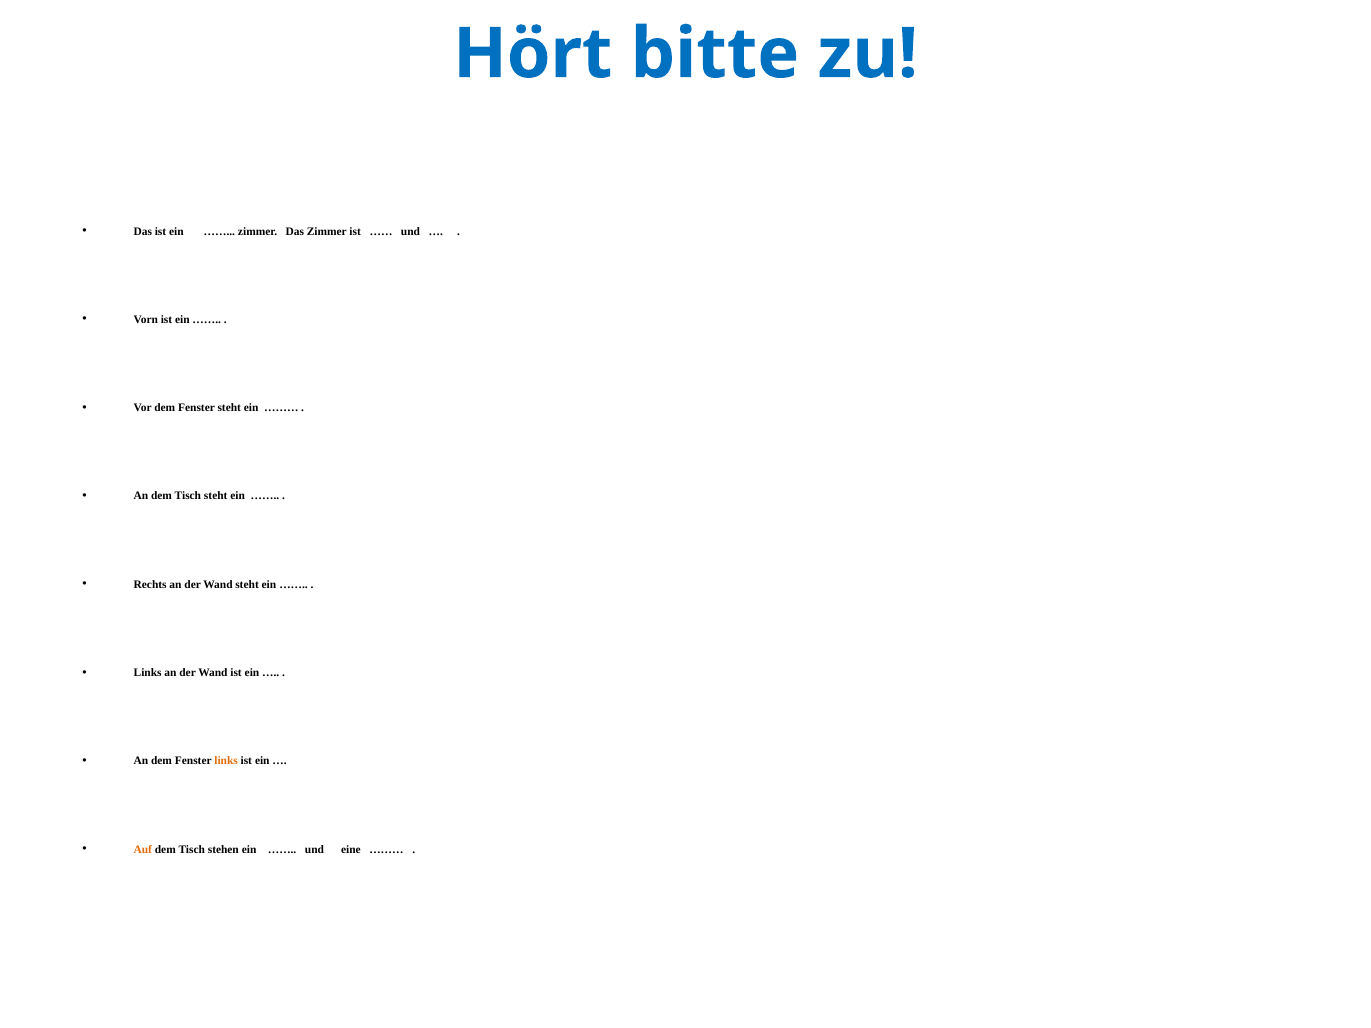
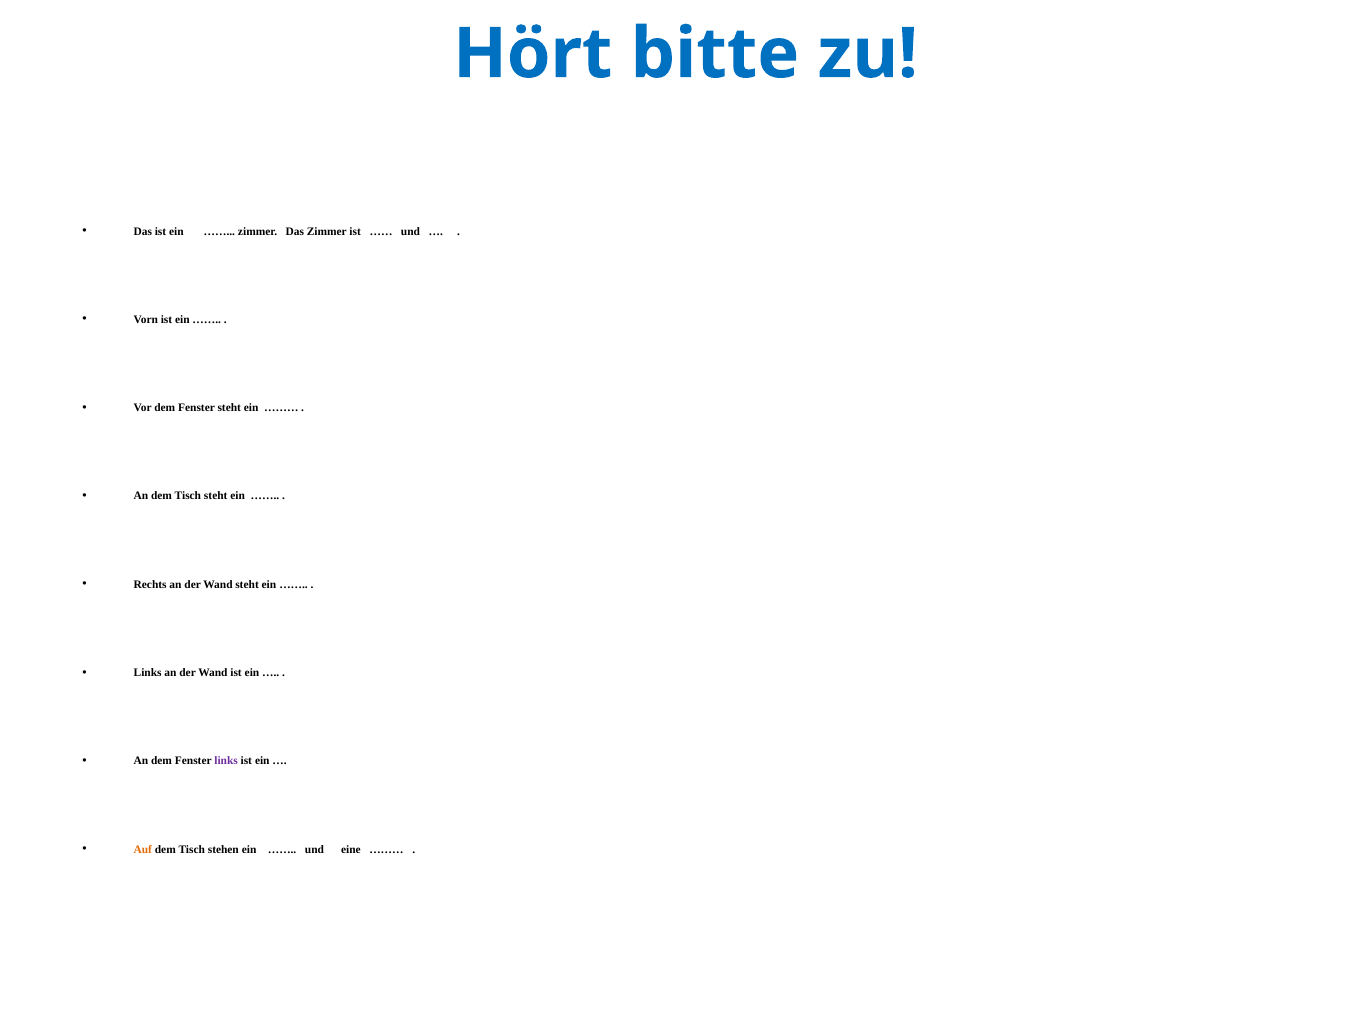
links colour: orange -> purple (226, 761)
